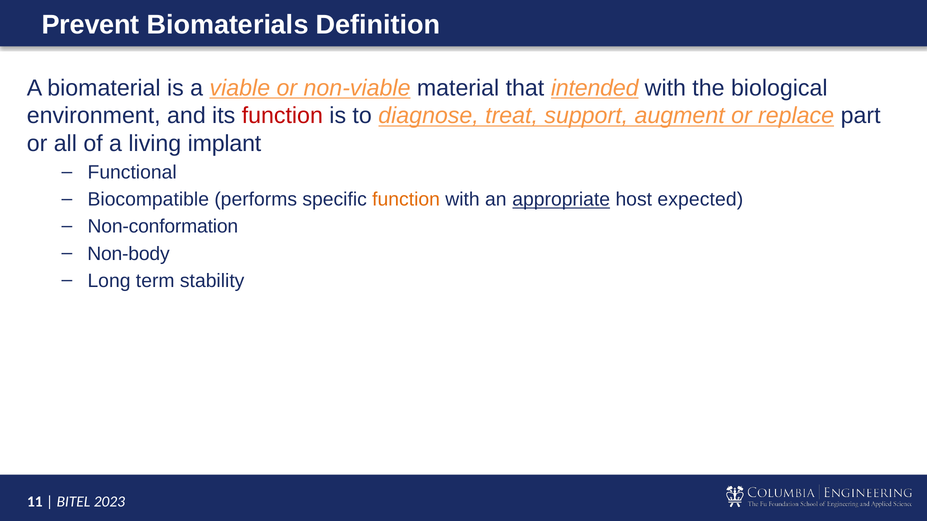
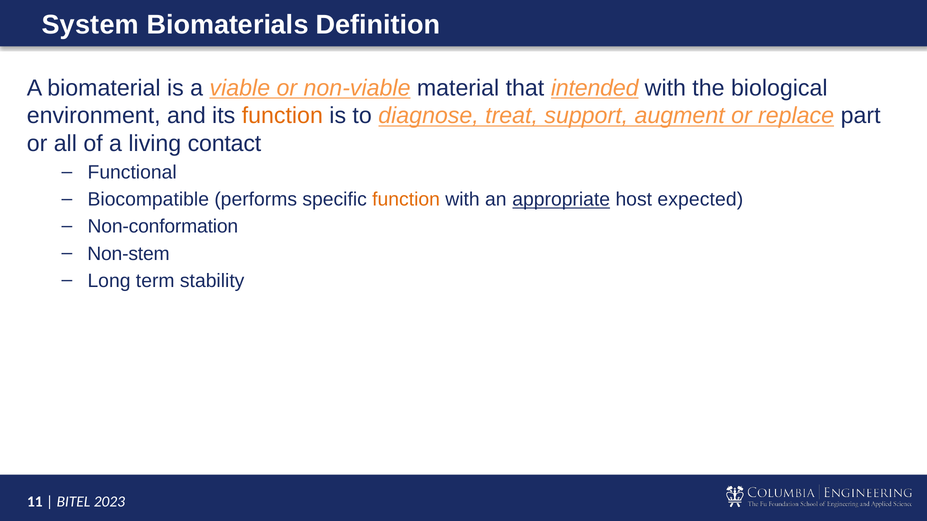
Prevent: Prevent -> System (90, 25)
function colour: red -> orange (282, 116)
implant: implant -> contact (224, 144)
Non-body: Non-body -> Non-stem (128, 254)
